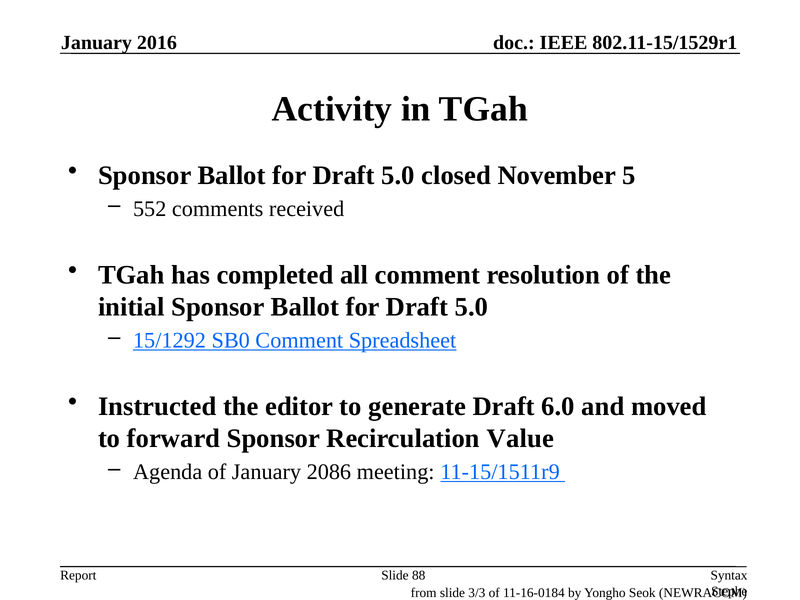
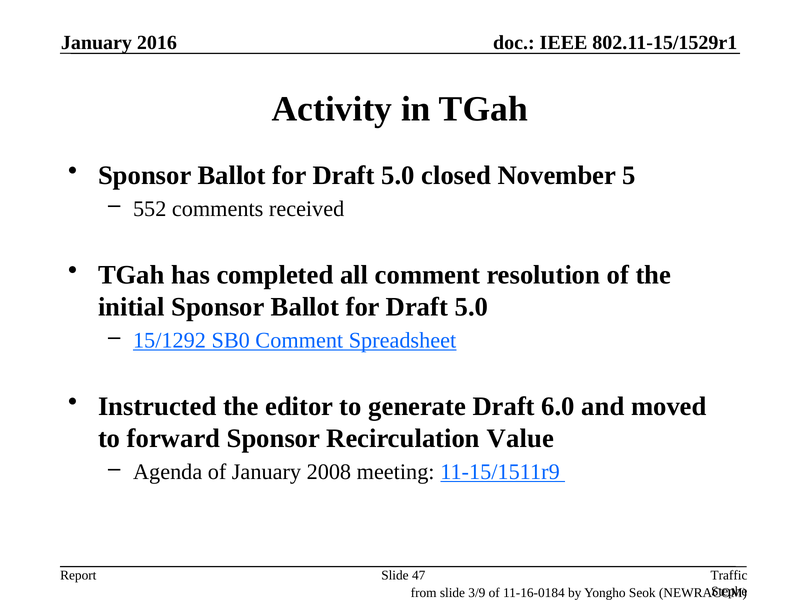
2086: 2086 -> 2008 (329, 472)
88: 88 -> 47 (419, 575)
Syntax: Syntax -> Traffic (729, 575)
3/3: 3/3 -> 3/9 (477, 593)
